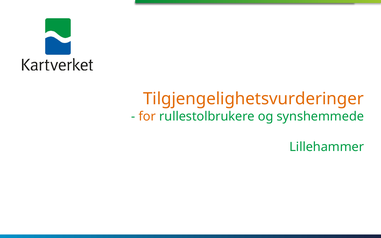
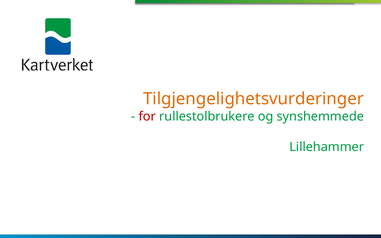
for colour: orange -> red (147, 116)
